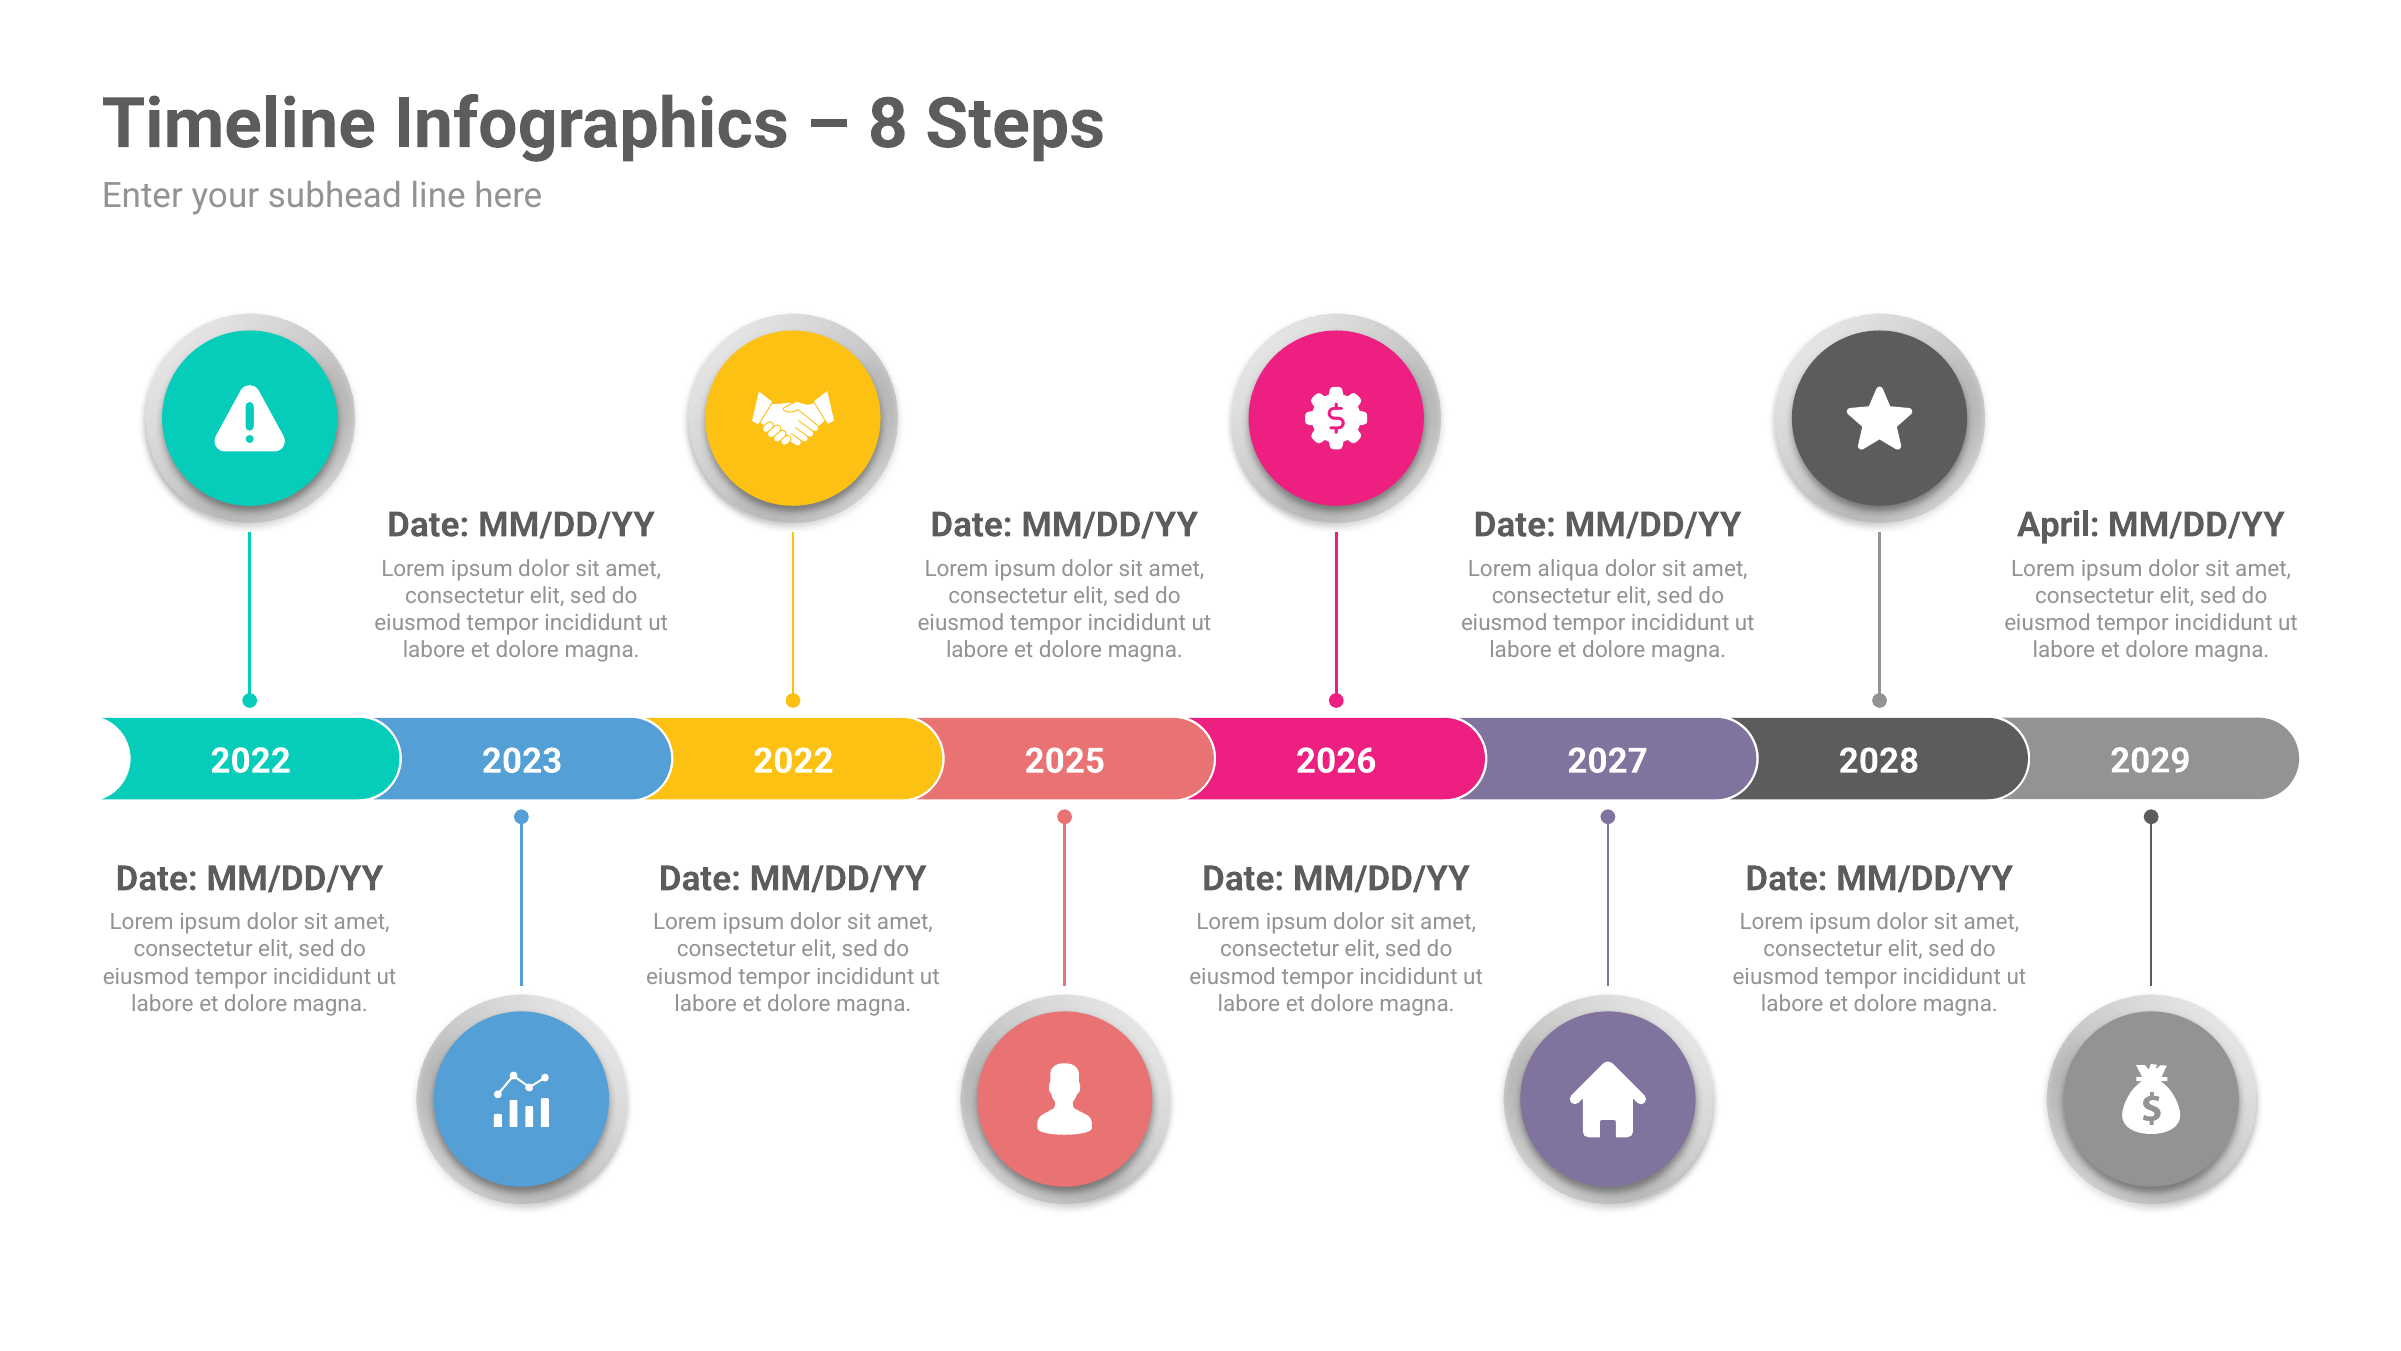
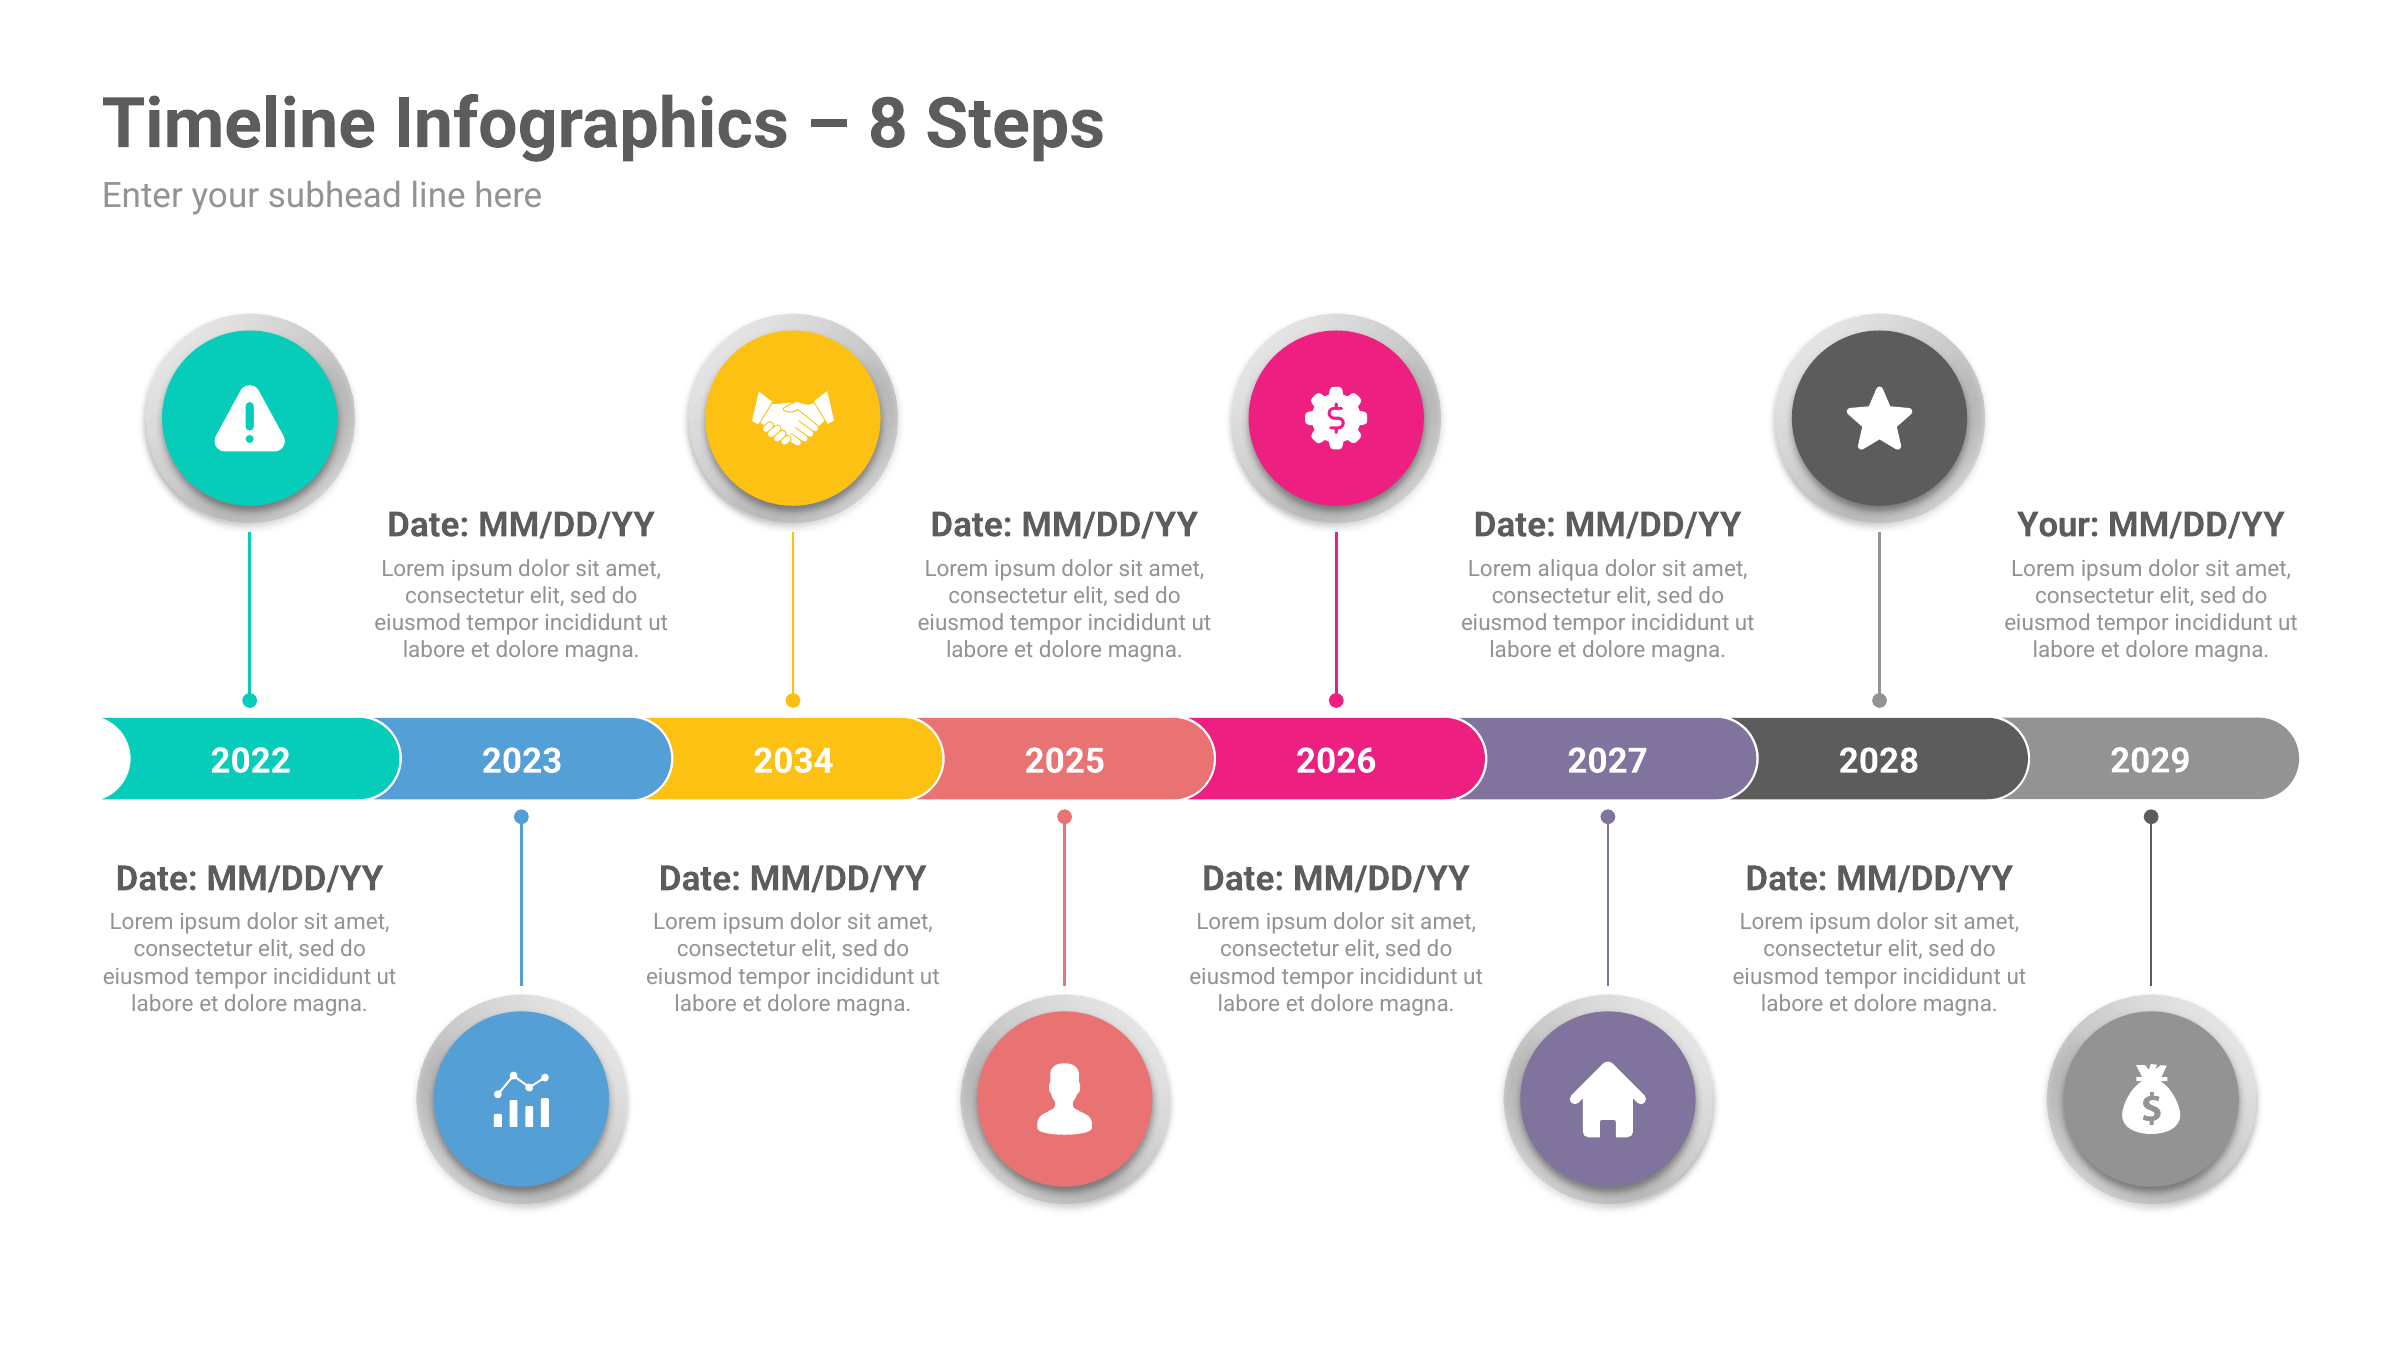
April: April -> Your (2058, 525)
2023 2022: 2022 -> 2034 (793, 761)
